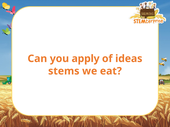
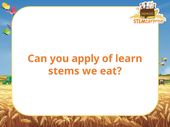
ideas: ideas -> learn (129, 59)
